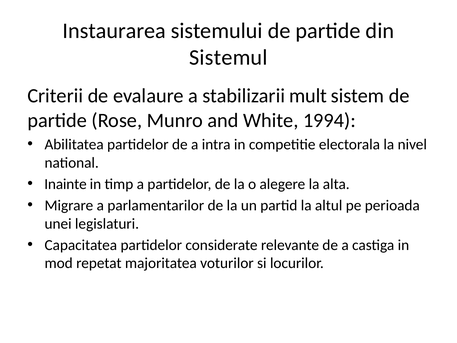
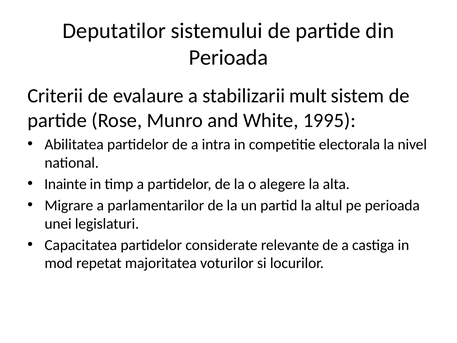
Instaurarea: Instaurarea -> Deputatilor (114, 31)
Sistemul: Sistemul -> Perioada (229, 58)
1994: 1994 -> 1995 (329, 120)
